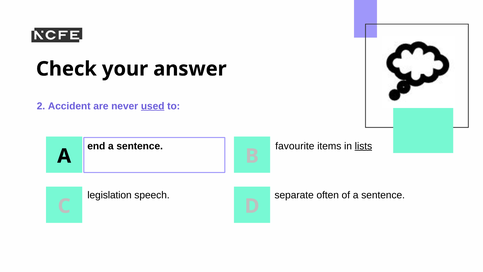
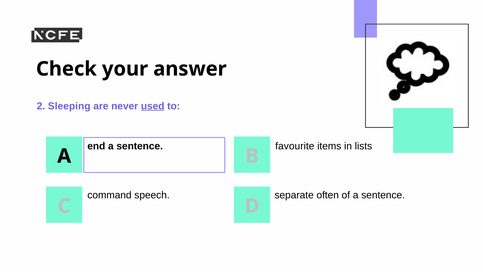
Accident: Accident -> Sleeping (69, 106)
lists underline: present -> none (363, 146)
legislation: legislation -> command (109, 195)
